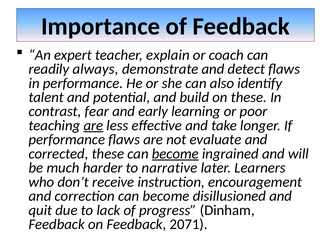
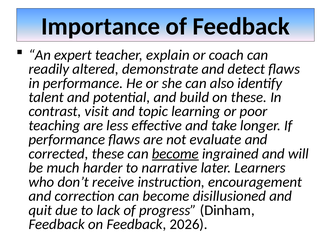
always: always -> altered (96, 69)
fear: fear -> visit (97, 111)
early: early -> topic (153, 111)
are underline: present -> none (93, 126)
2071: 2071 -> 2026 (189, 224)
